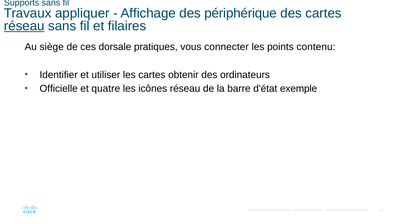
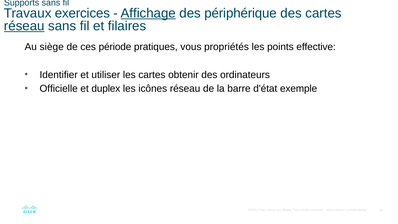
appliquer: appliquer -> exercices (82, 13)
Affichage underline: none -> present (148, 13)
dorsale: dorsale -> période (115, 47)
connecter: connecter -> propriétés (227, 47)
contenu: contenu -> effective (316, 47)
quatre: quatre -> duplex (106, 89)
